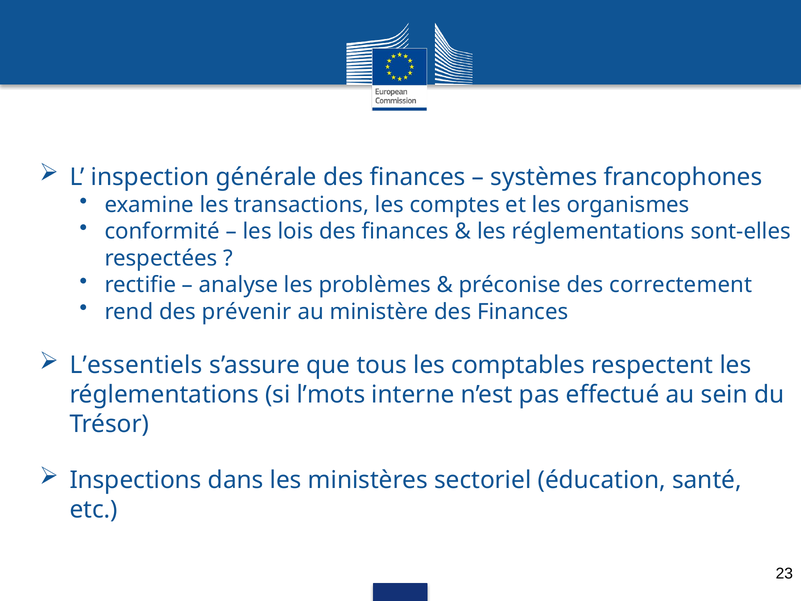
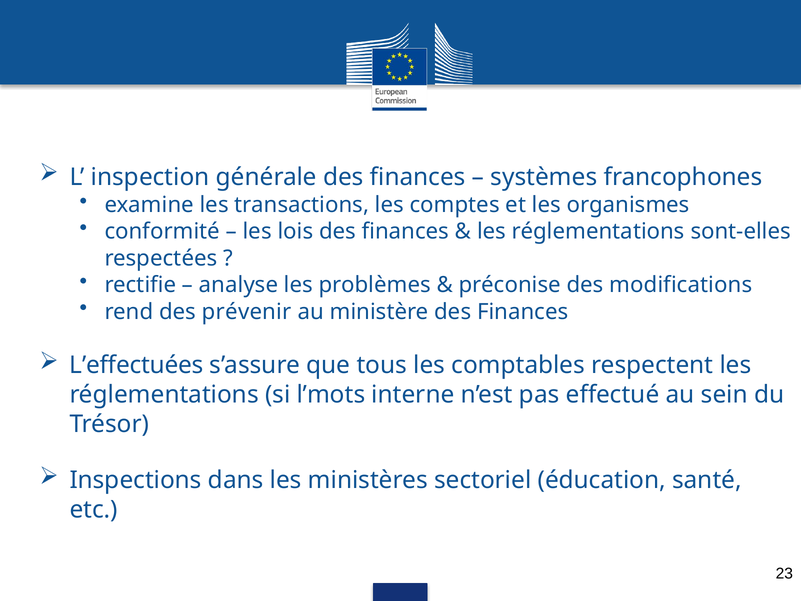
correctement: correctement -> modifications (681, 285)
L’essentiels: L’essentiels -> L’effectuées (136, 365)
